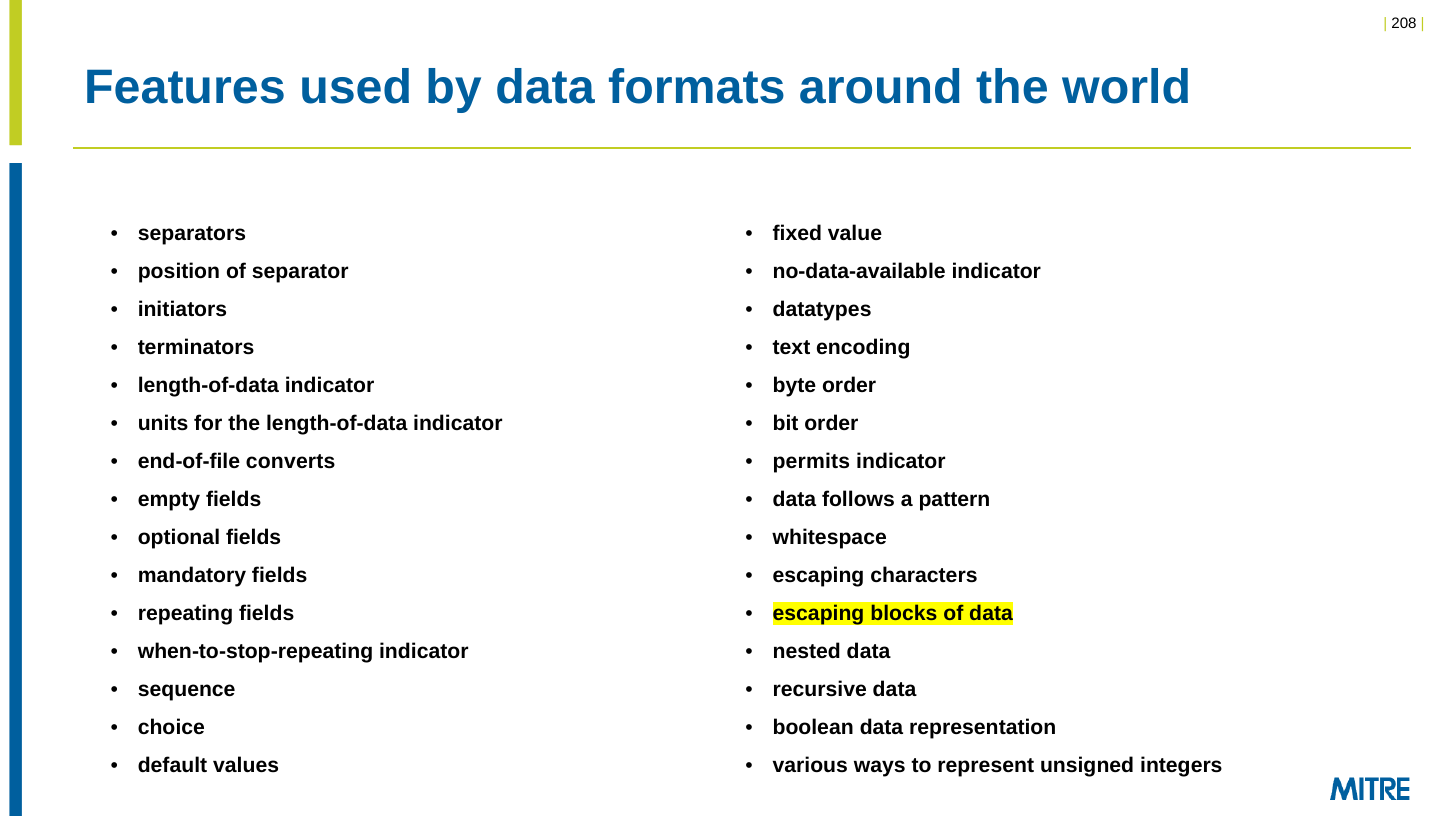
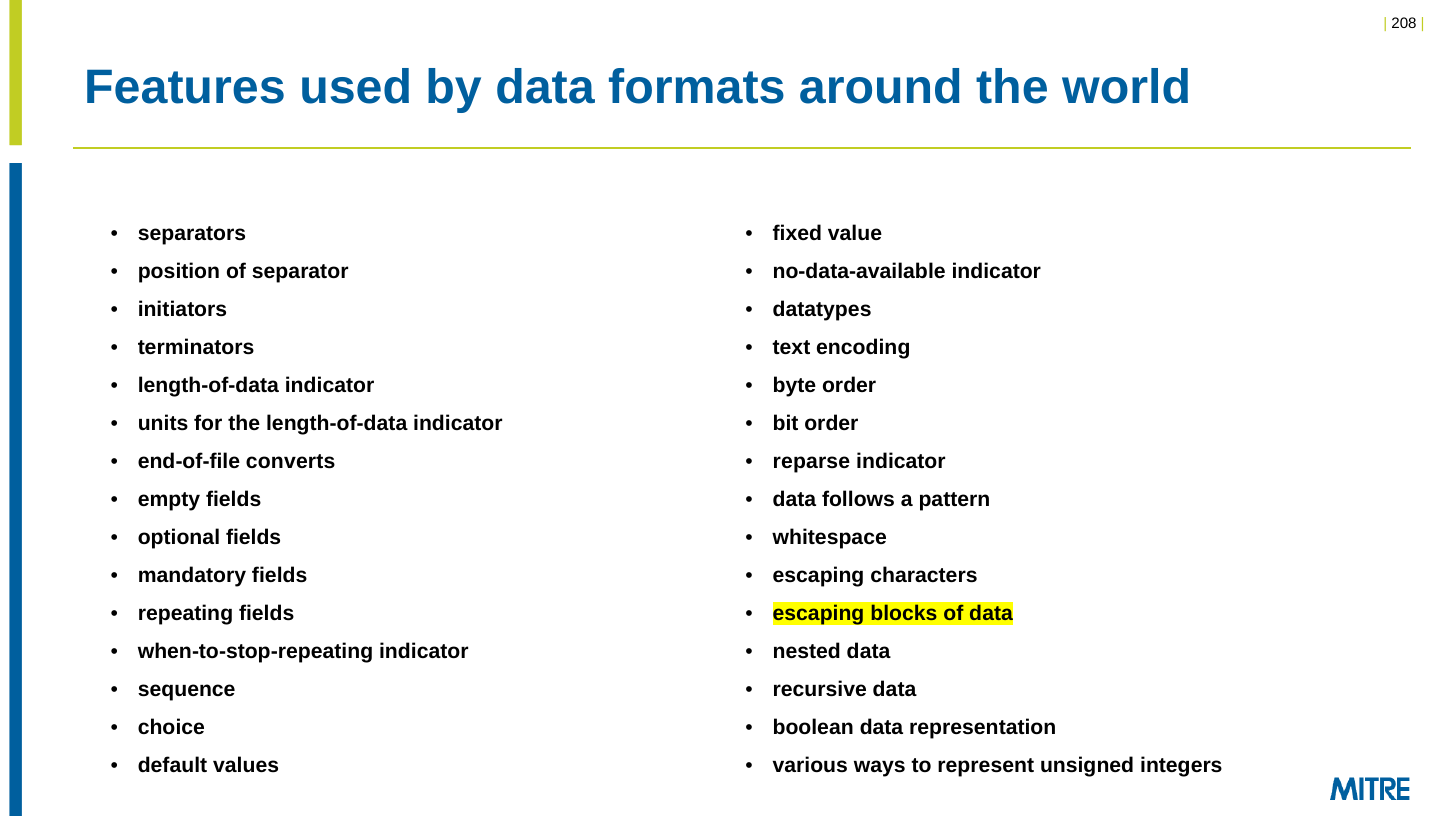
permits: permits -> reparse (811, 462)
